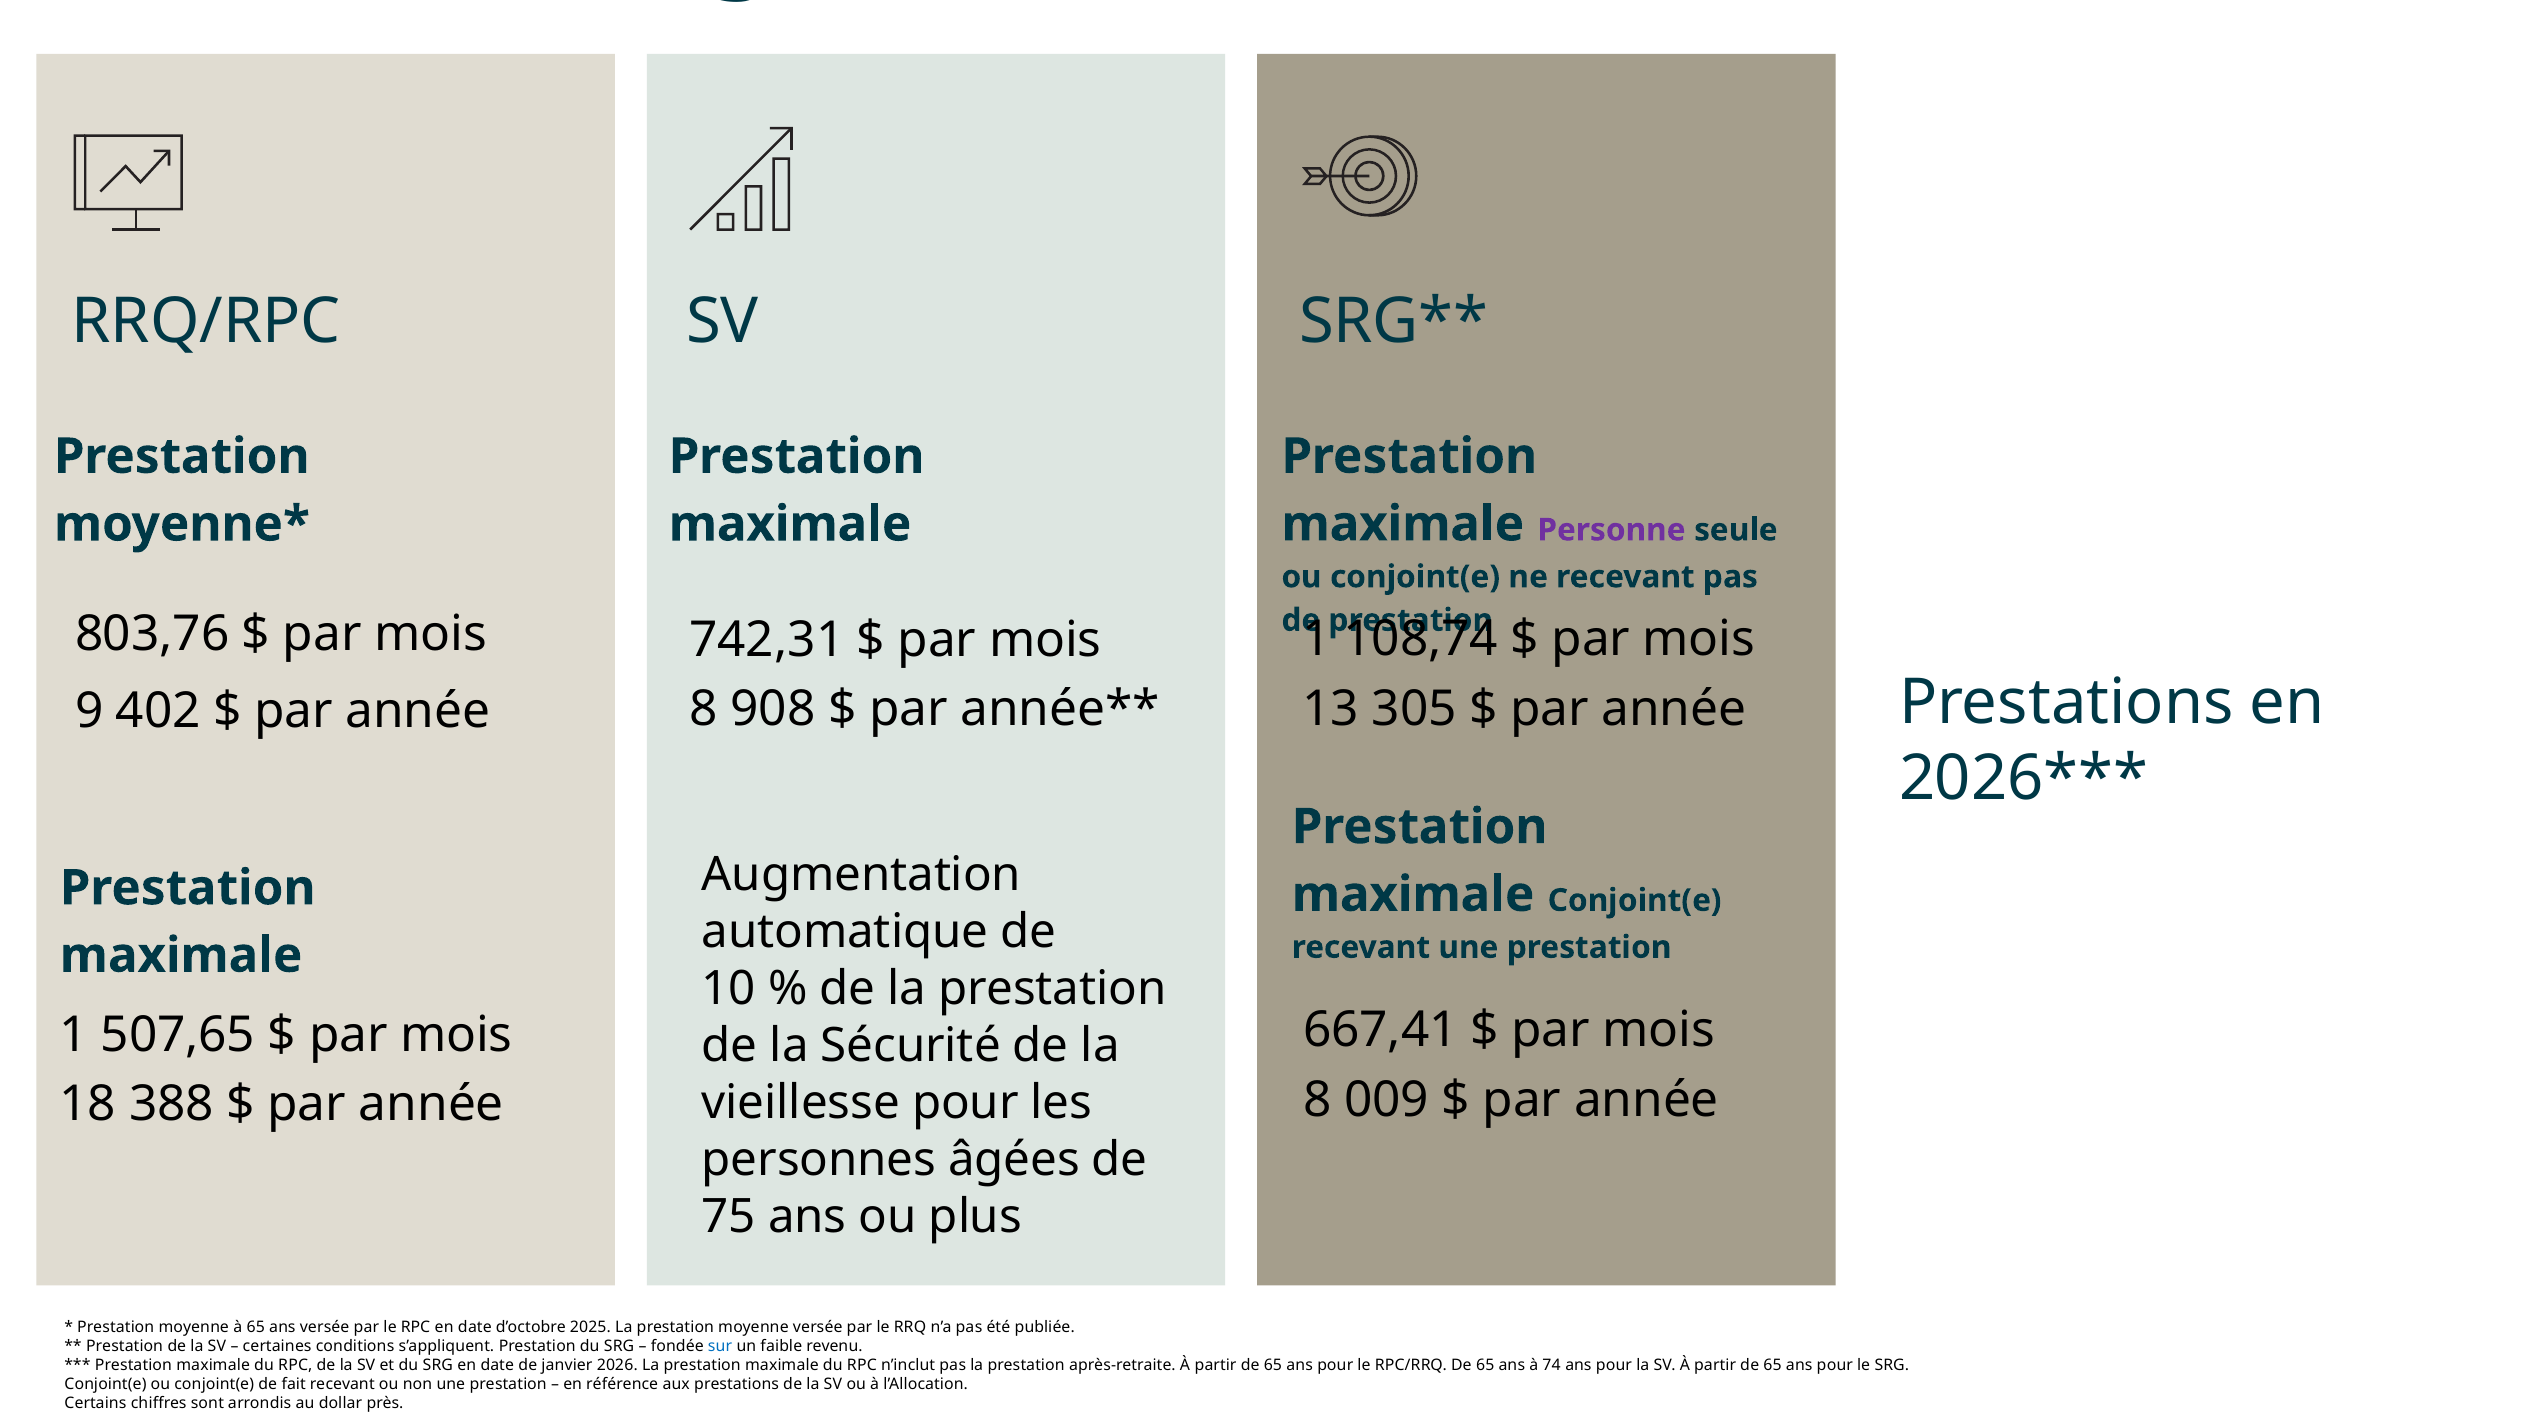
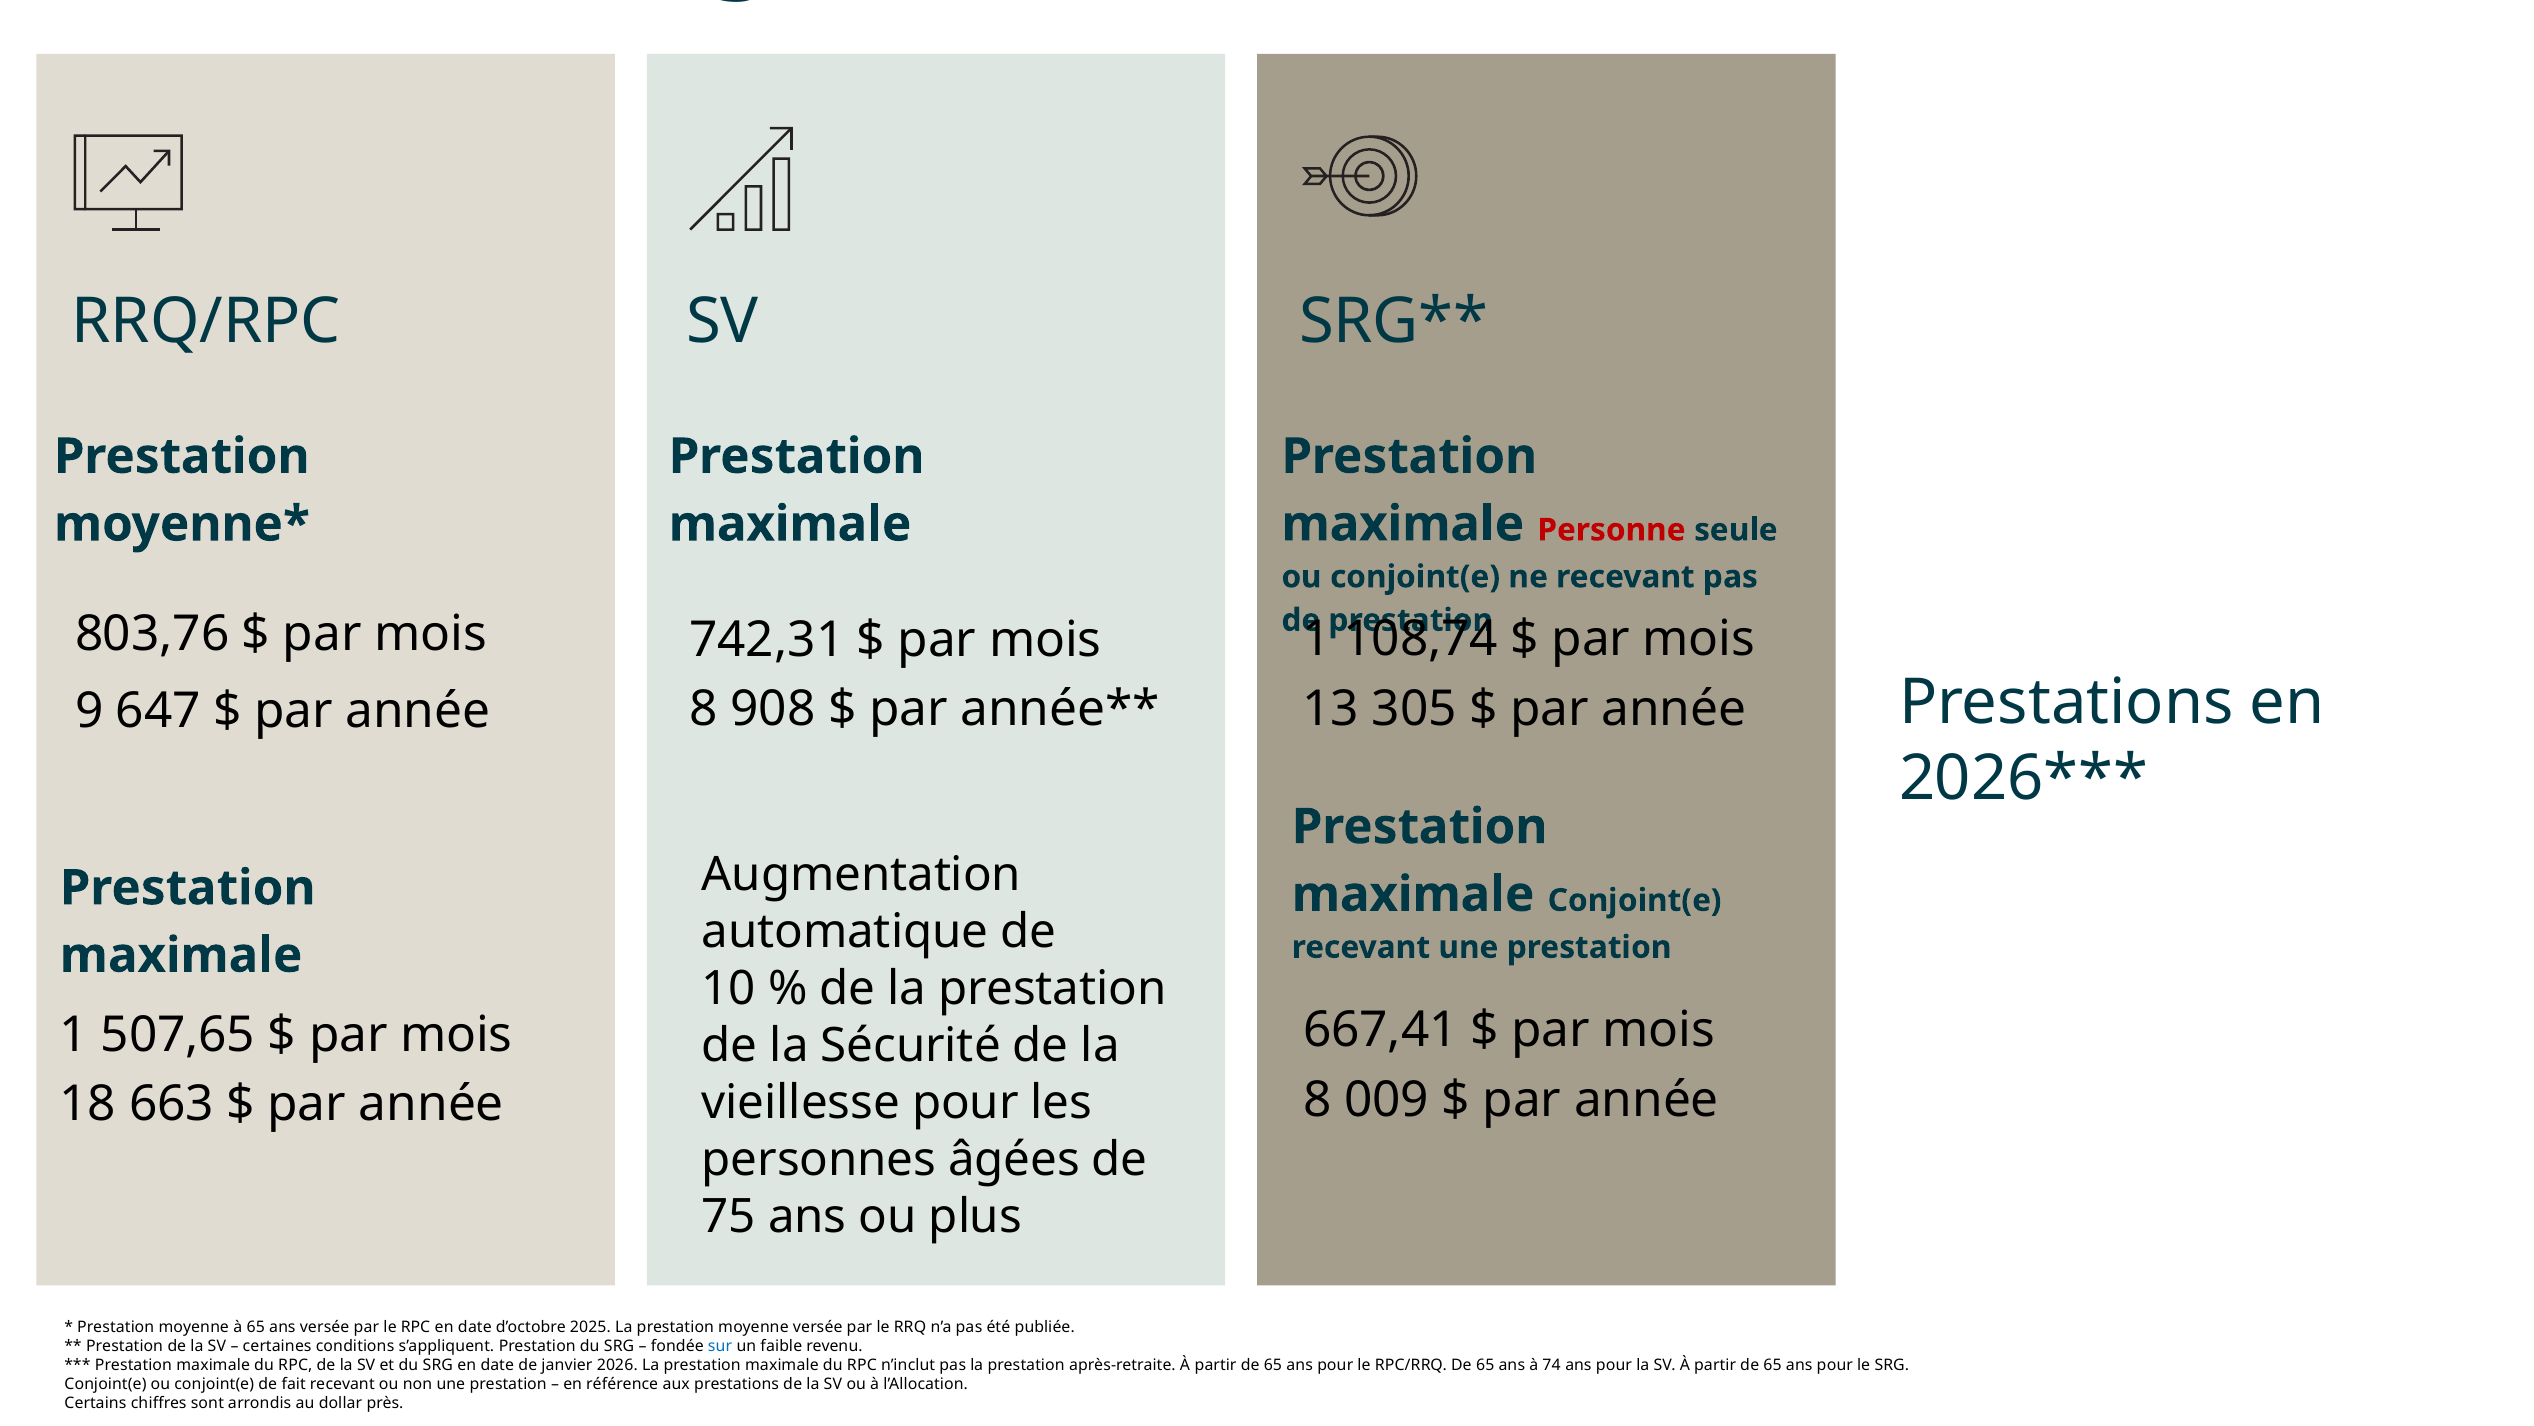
Personne colour: purple -> red (1611, 530)
402: 402 -> 647 (158, 711)
388: 388 -> 663 (172, 1104)
